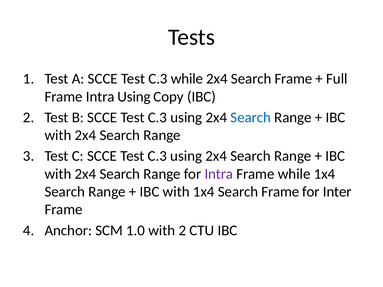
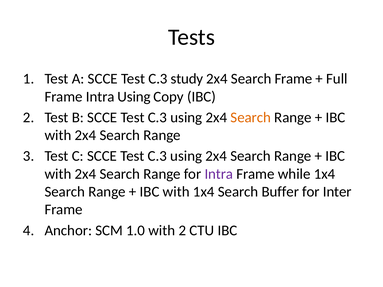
C.3 while: while -> study (187, 79)
Search colour: blue -> orange (251, 118)
1x4 Search Frame: Frame -> Buffer (280, 192)
